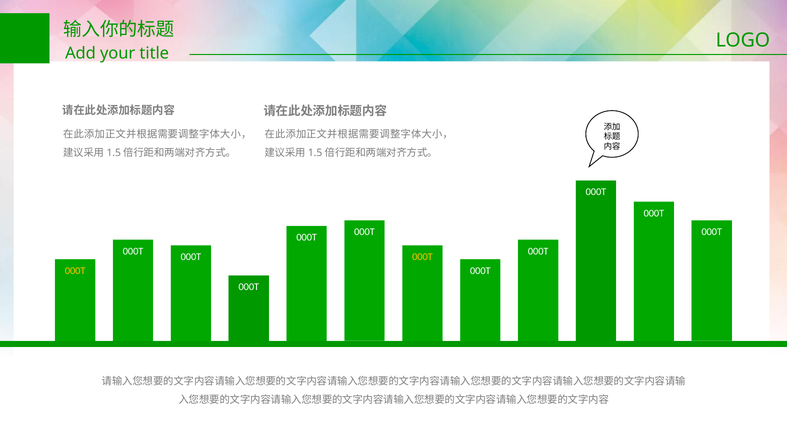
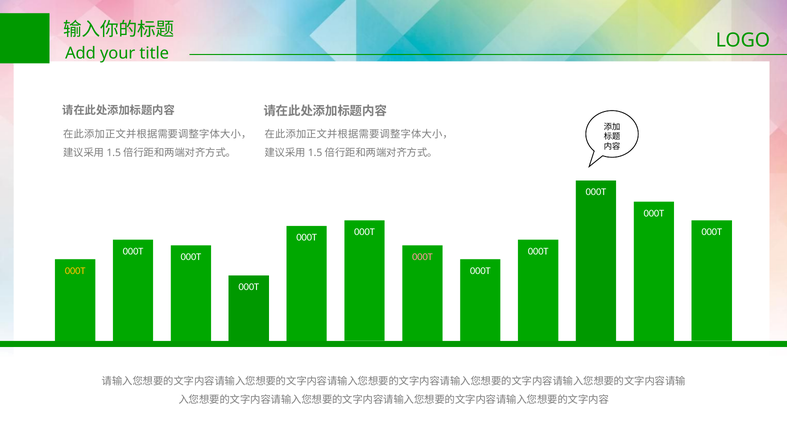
000T colour: yellow -> pink (422, 257)
